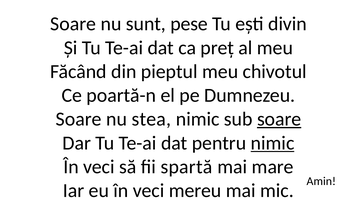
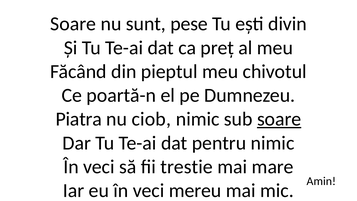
Soare: Soare -> Piatra (79, 119)
stea: stea -> ciob (151, 119)
nimic underline: present -> none (273, 143)
spartă: spartă -> trestie (187, 167)
